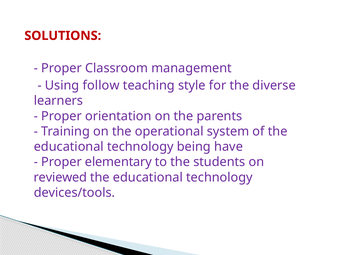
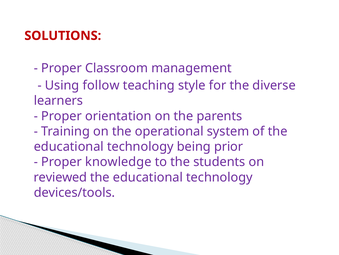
have: have -> prior (229, 146)
elementary: elementary -> knowledge (118, 162)
